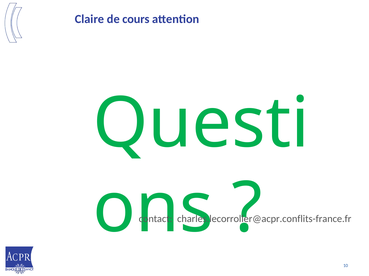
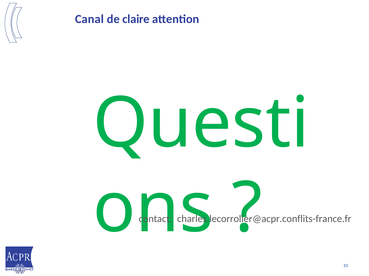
Claire: Claire -> Canal (89, 19)
cours: cours -> claire (136, 19)
